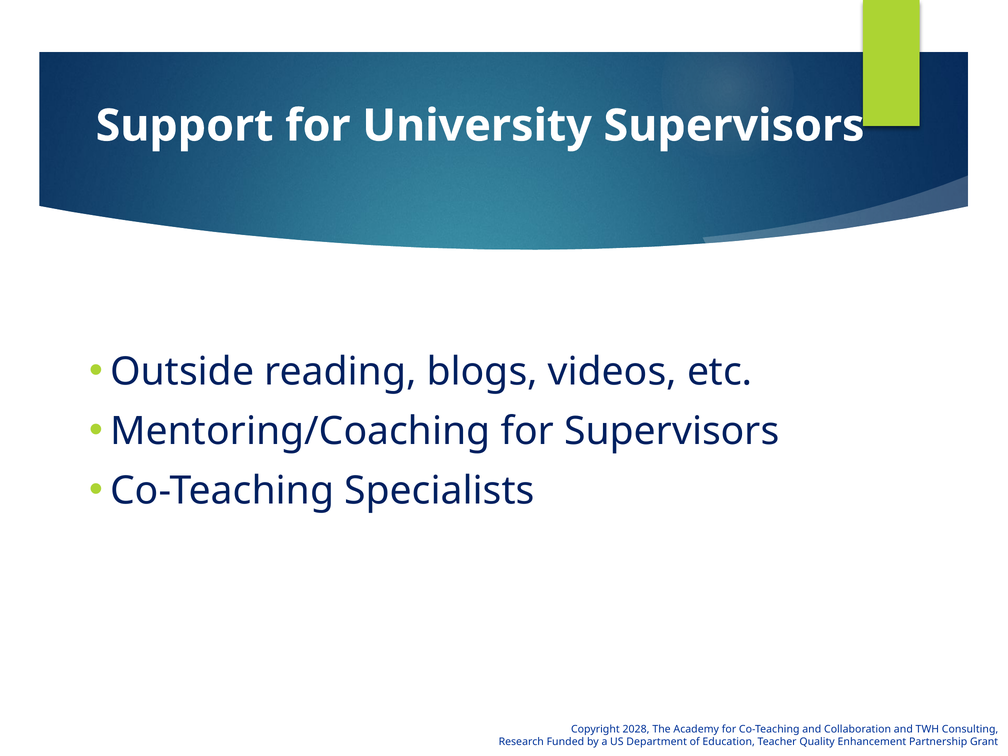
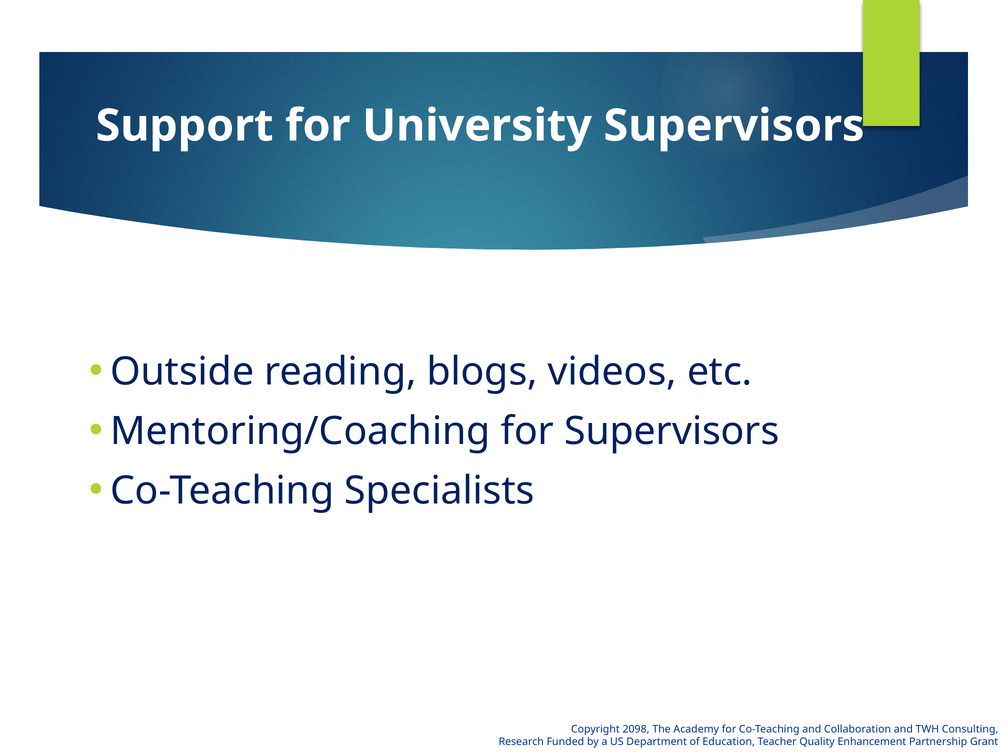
2028: 2028 -> 2098 (636, 729)
